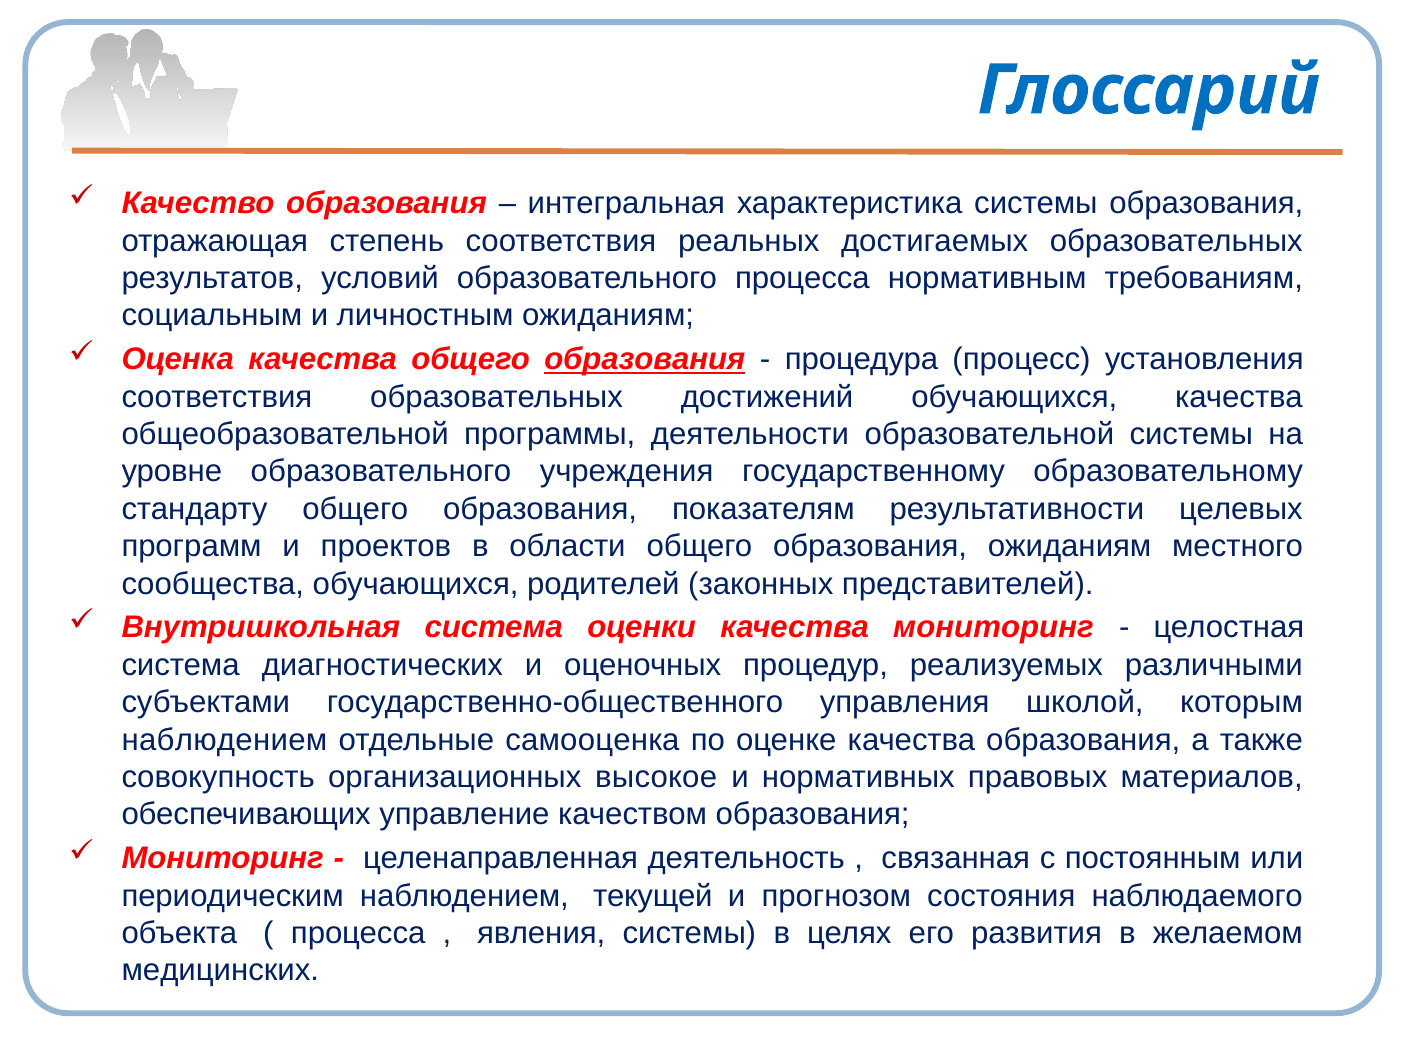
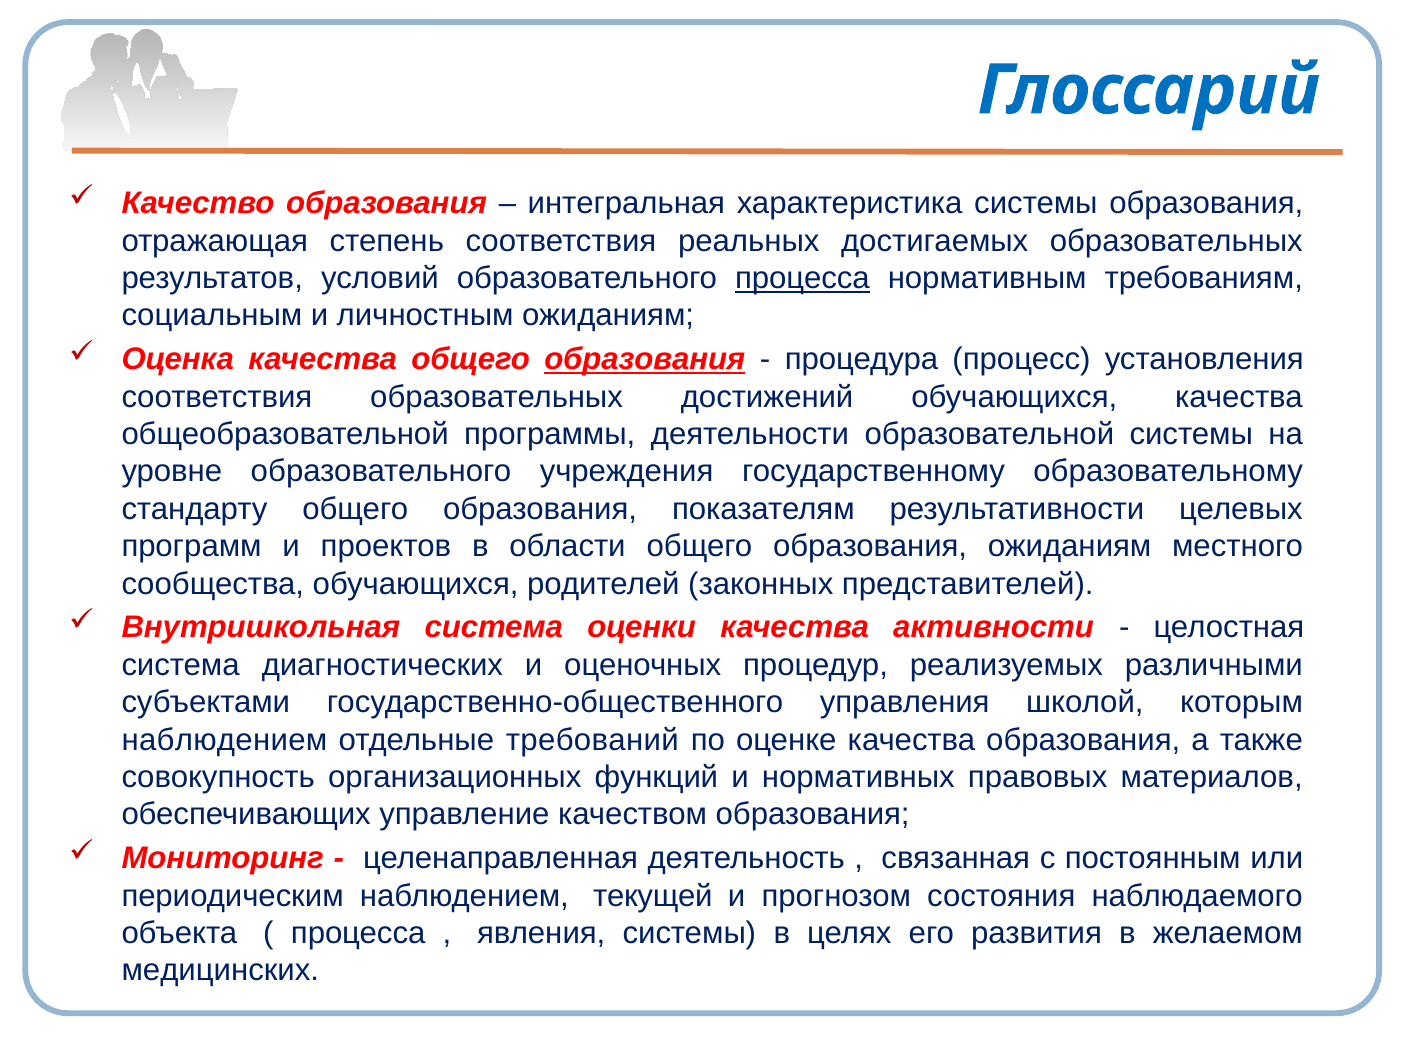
процесса underline: none -> present (802, 278)
качества мониторинг: мониторинг -> активности (994, 628)
самооценка: самооценка -> требований (592, 740)
высокое: высокое -> функций (656, 777)
